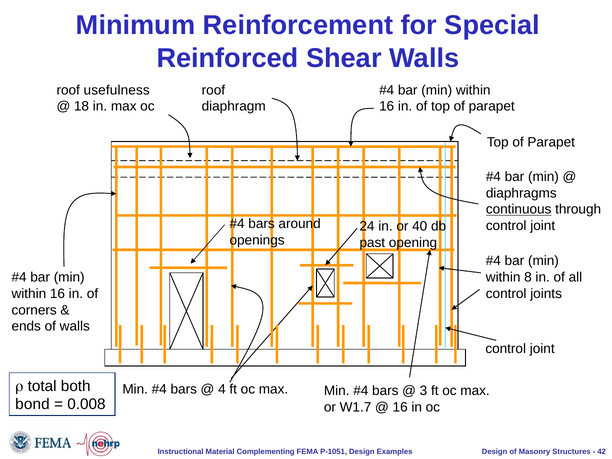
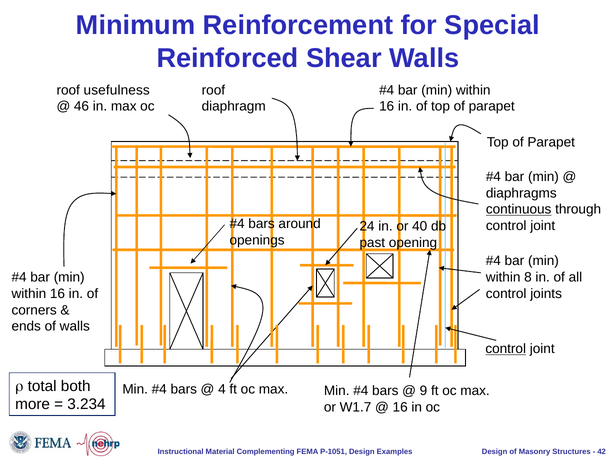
18: 18 -> 46 (81, 106)
control underline: none -> present (506, 349)
3: 3 -> 9 (423, 391)
bond: bond -> more (33, 404)
0.008: 0.008 -> 3.234 (86, 404)
